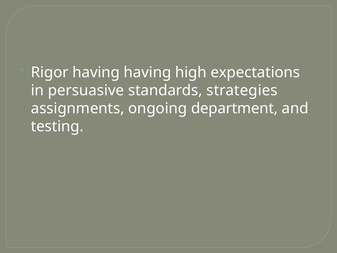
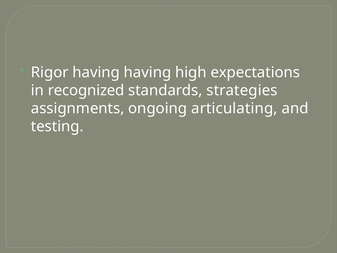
persuasive: persuasive -> recognized (86, 90)
department: department -> articulating (234, 108)
